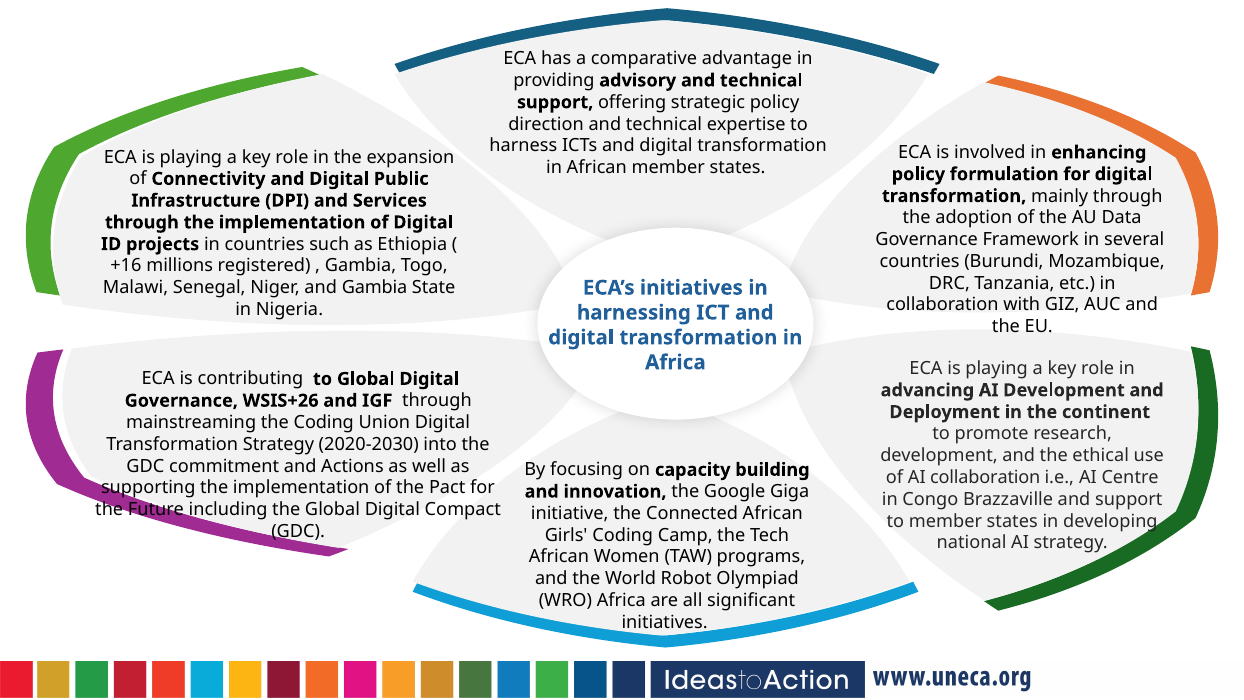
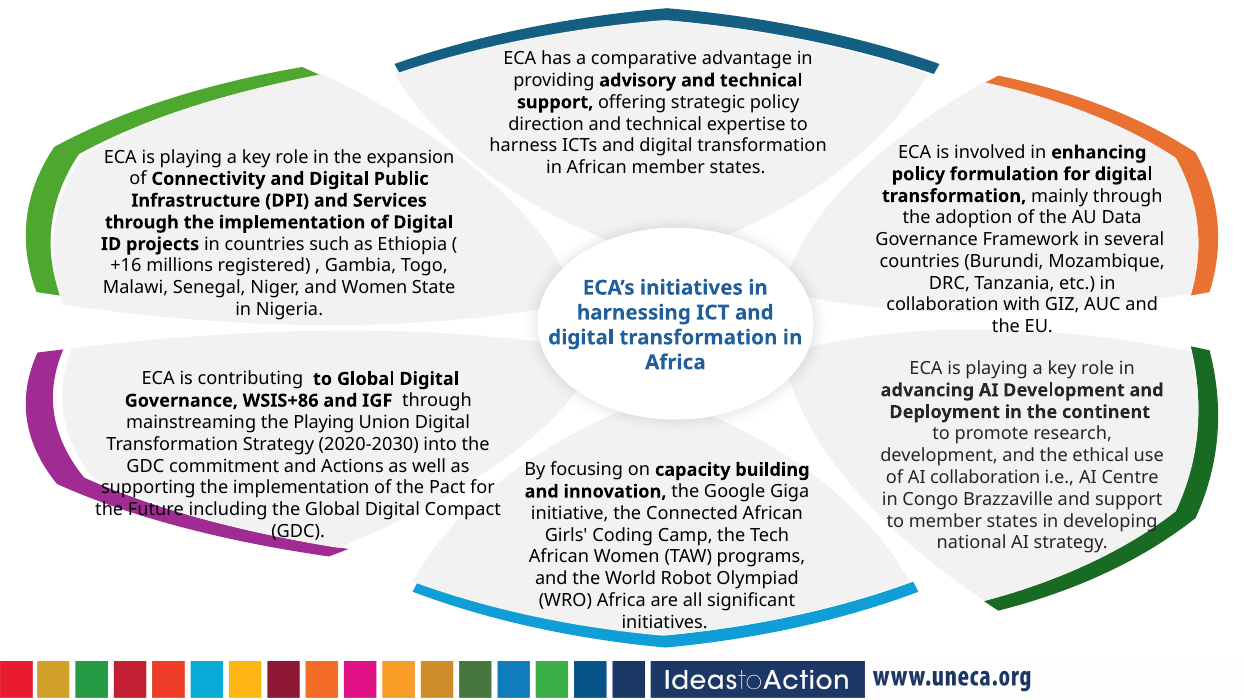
and Gambia: Gambia -> Women (374, 288)
WSIS+26: WSIS+26 -> WSIS+86 (281, 401)
the Coding: Coding -> Playing (324, 422)
